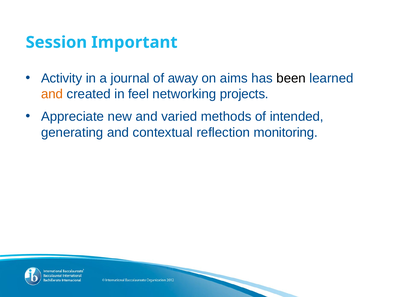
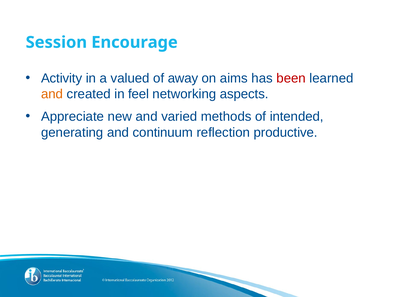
Important: Important -> Encourage (135, 42)
journal: journal -> valued (130, 78)
been colour: black -> red (291, 78)
projects: projects -> aspects (244, 94)
contextual: contextual -> continuum (163, 132)
monitoring: monitoring -> productive (286, 132)
